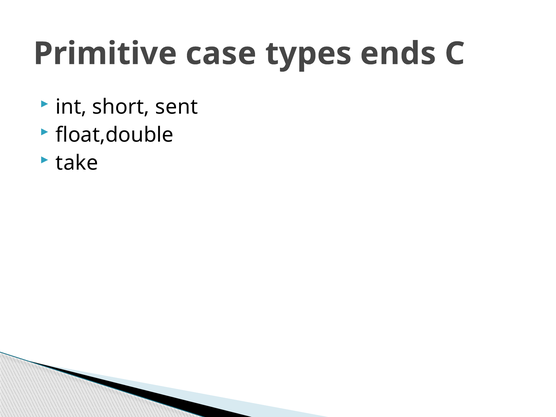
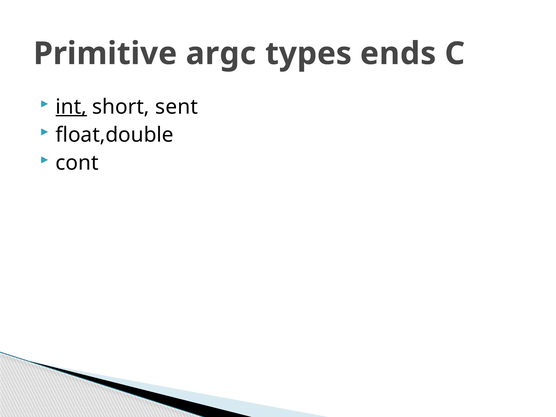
case: case -> argc (221, 54)
int underline: none -> present (71, 107)
take: take -> cont (77, 163)
